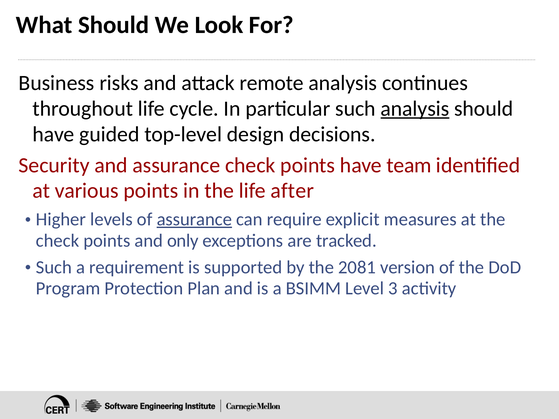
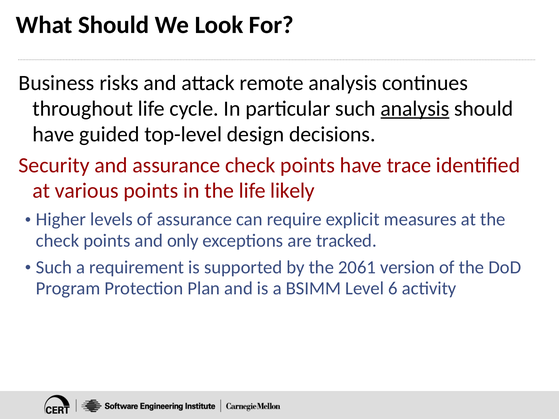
team: team -> trace (409, 165)
after: after -> likely (292, 191)
assurance underline: present -> none (194, 219)
2081: 2081 -> 2061 (357, 267)
3: 3 -> 6 (393, 289)
